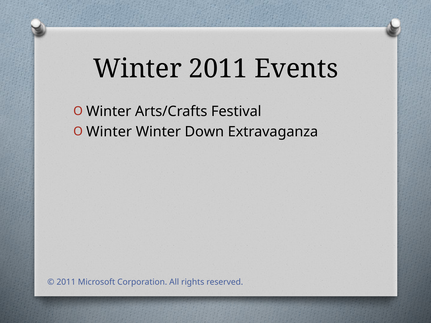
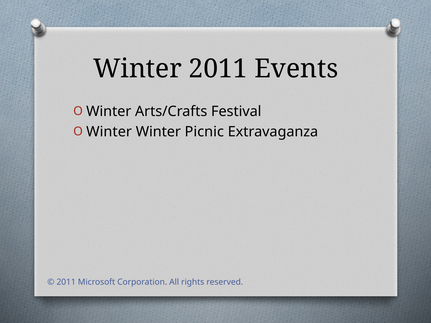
Down: Down -> Picnic (204, 132)
